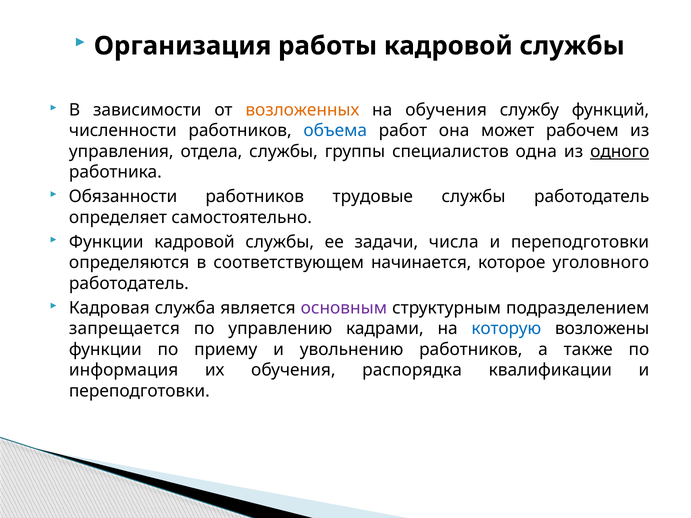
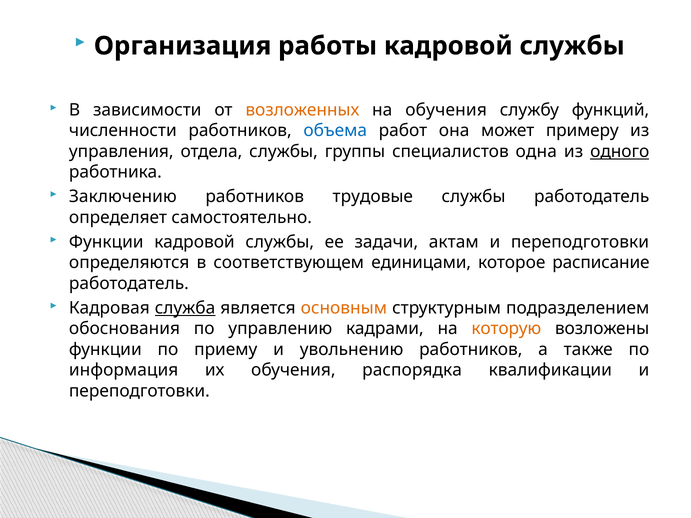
рабочем: рабочем -> примеру (582, 131)
Обязанности: Обязанности -> Заключению (123, 197)
числа: числа -> актам (454, 242)
начинается: начинается -> единицами (421, 263)
уголовного: уголовного -> расписание (601, 263)
служба underline: none -> present (185, 308)
основным colour: purple -> orange (344, 308)
запрещается: запрещается -> обоснования (124, 329)
которую colour: blue -> orange (506, 329)
